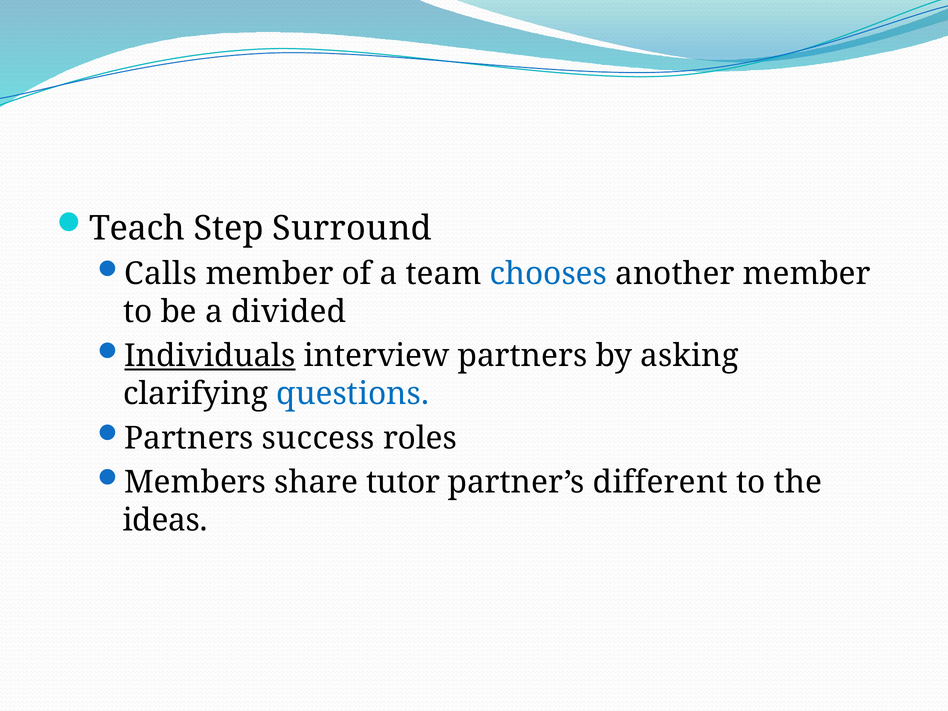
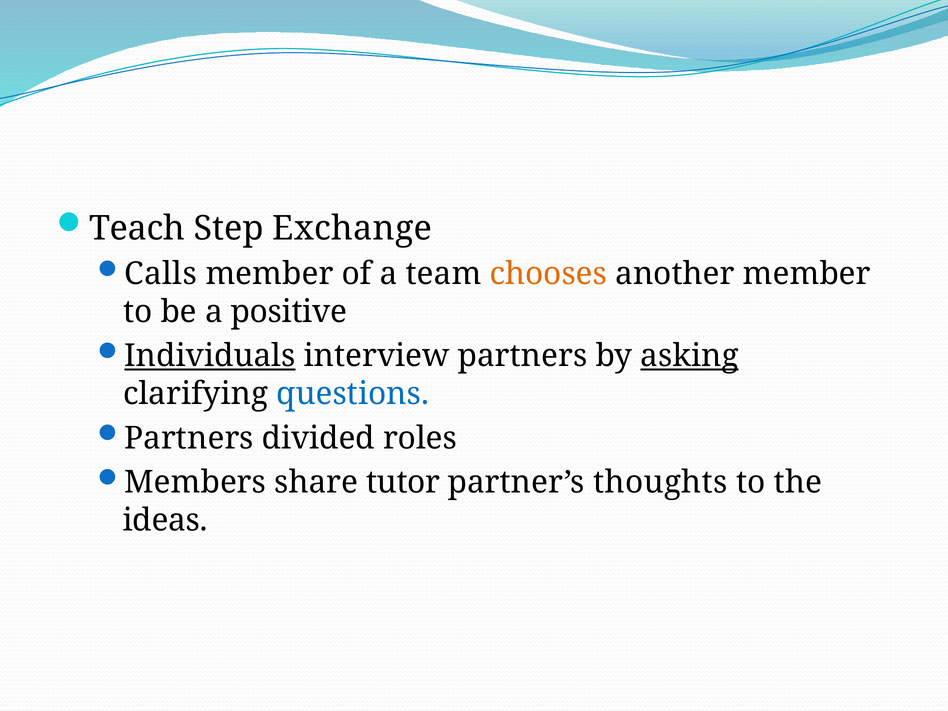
Surround: Surround -> Exchange (352, 228)
chooses colour: blue -> orange (548, 274)
divided: divided -> positive (289, 312)
asking underline: none -> present (689, 356)
success: success -> divided (318, 438)
different: different -> thoughts (660, 482)
